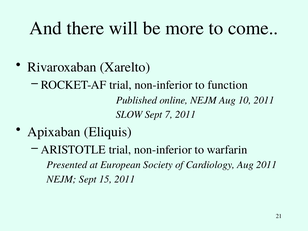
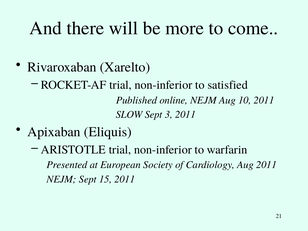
function: function -> satisfied (228, 85)
7: 7 -> 3 (169, 115)
